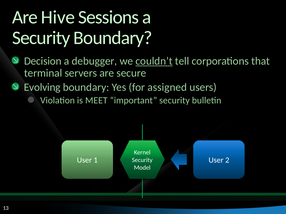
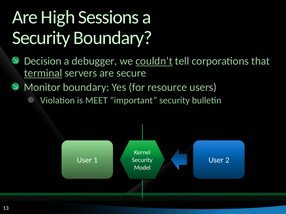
Hive: Hive -> High (58, 17)
terminal underline: none -> present (43, 73)
Evolving: Evolving -> Monitor (42, 87)
assigned: assigned -> resource (167, 87)
